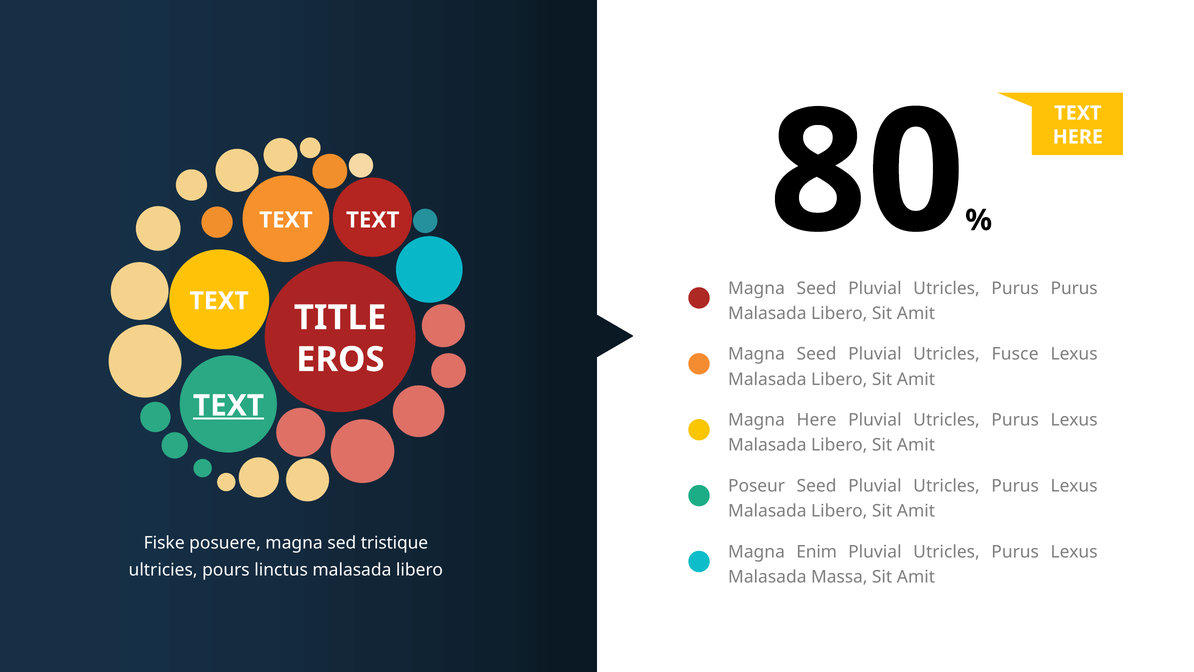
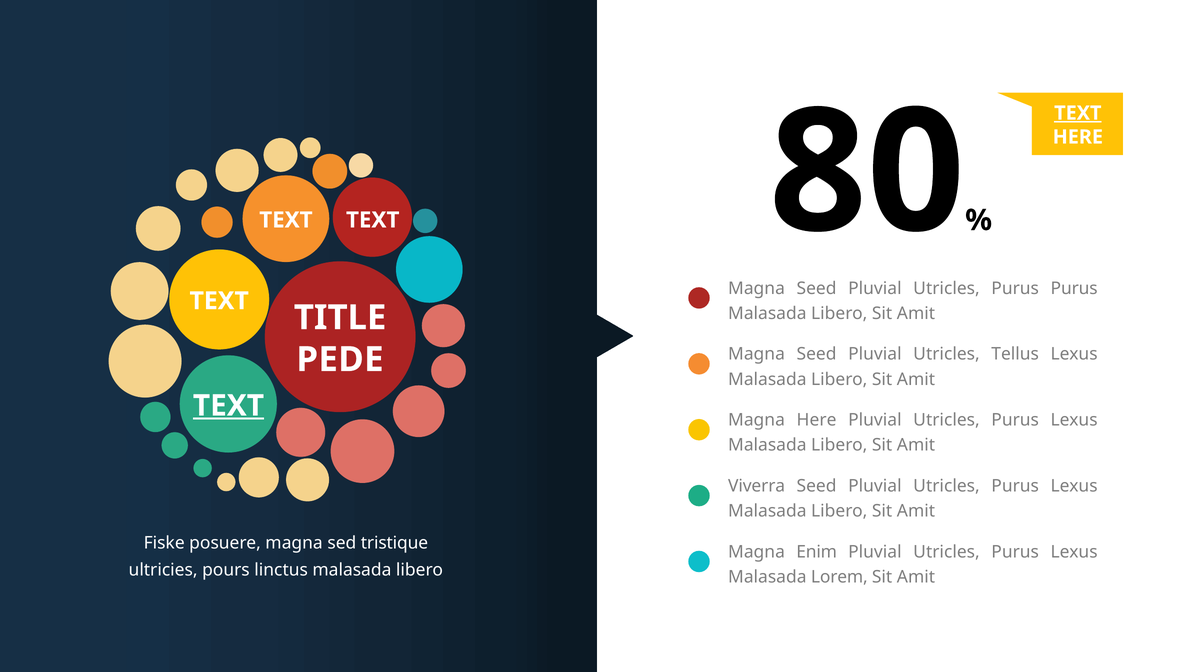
TEXT underline: none -> present (1078, 113)
Fusce: Fusce -> Tellus (1015, 354)
EROS: EROS -> PEDE (340, 359)
Poseur: Poseur -> Viverra (757, 486)
Massa: Massa -> Lorem (839, 577)
